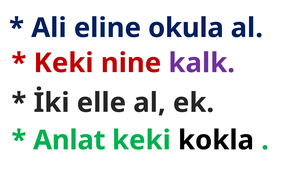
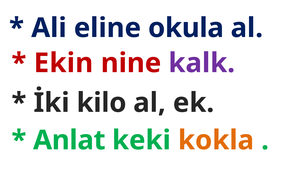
Keki: Keki -> Ekin (63, 63)
elle: elle -> kilo (102, 103)
kokla colour: black -> orange (216, 141)
